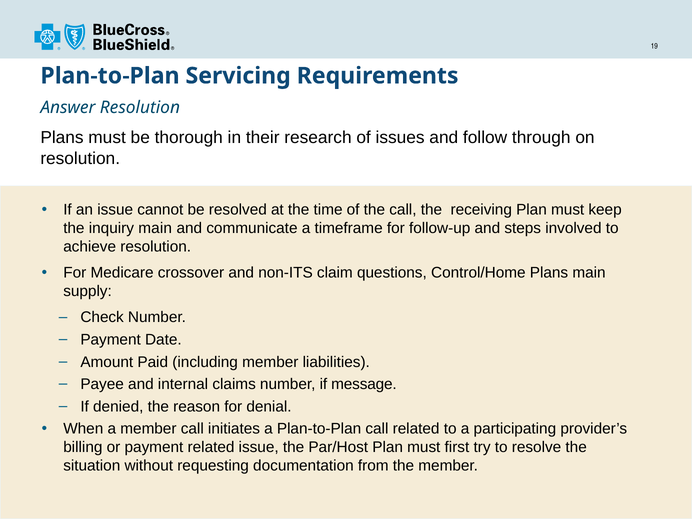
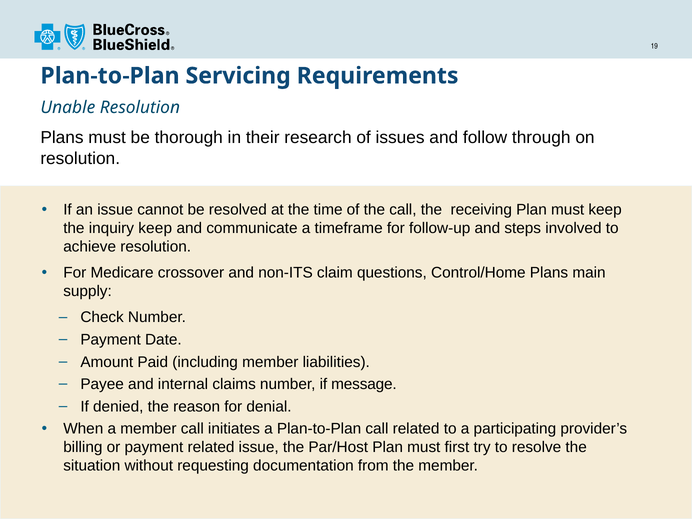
Answer: Answer -> Unable (68, 108)
inquiry main: main -> keep (155, 228)
